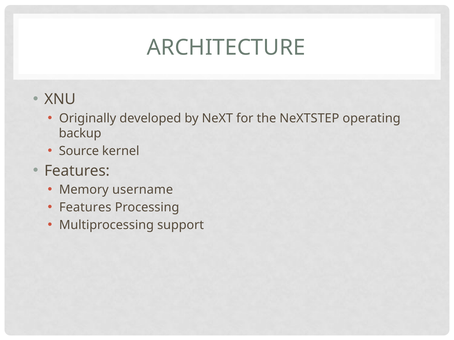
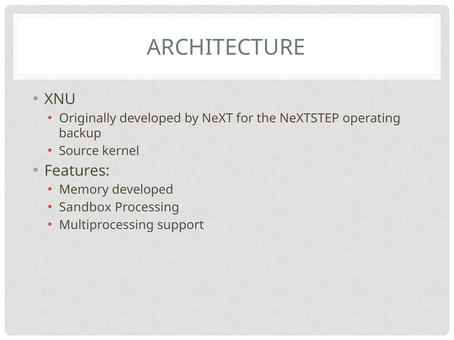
Memory username: username -> developed (143, 190)
Features: Features -> Sandbox (85, 208)
